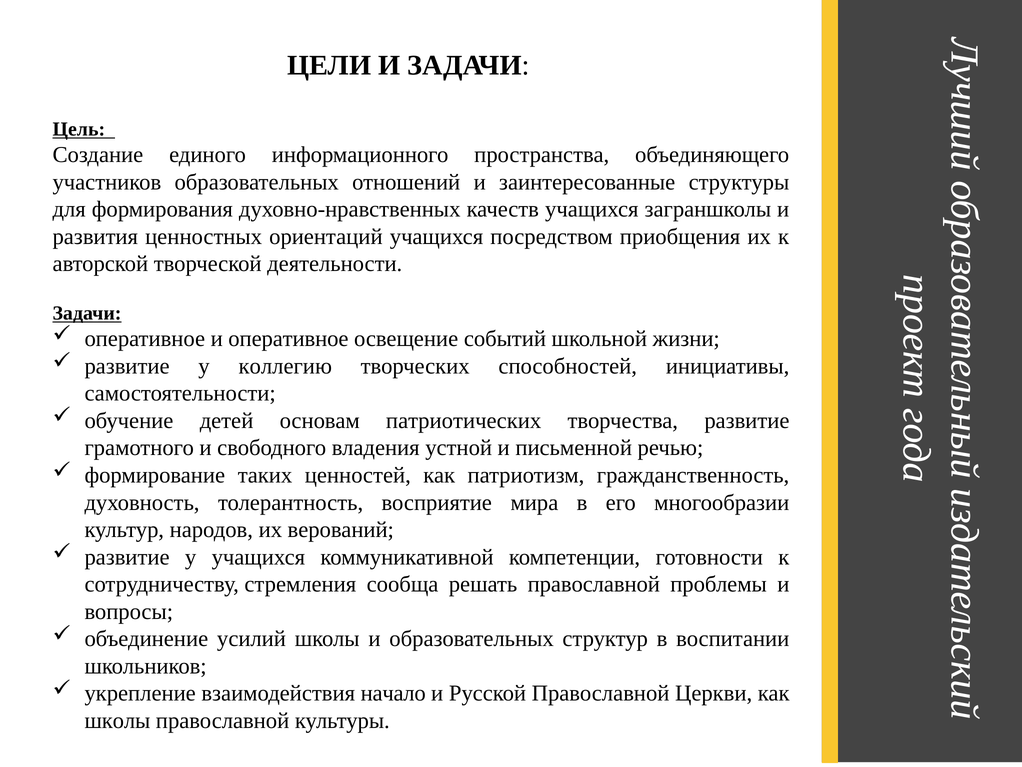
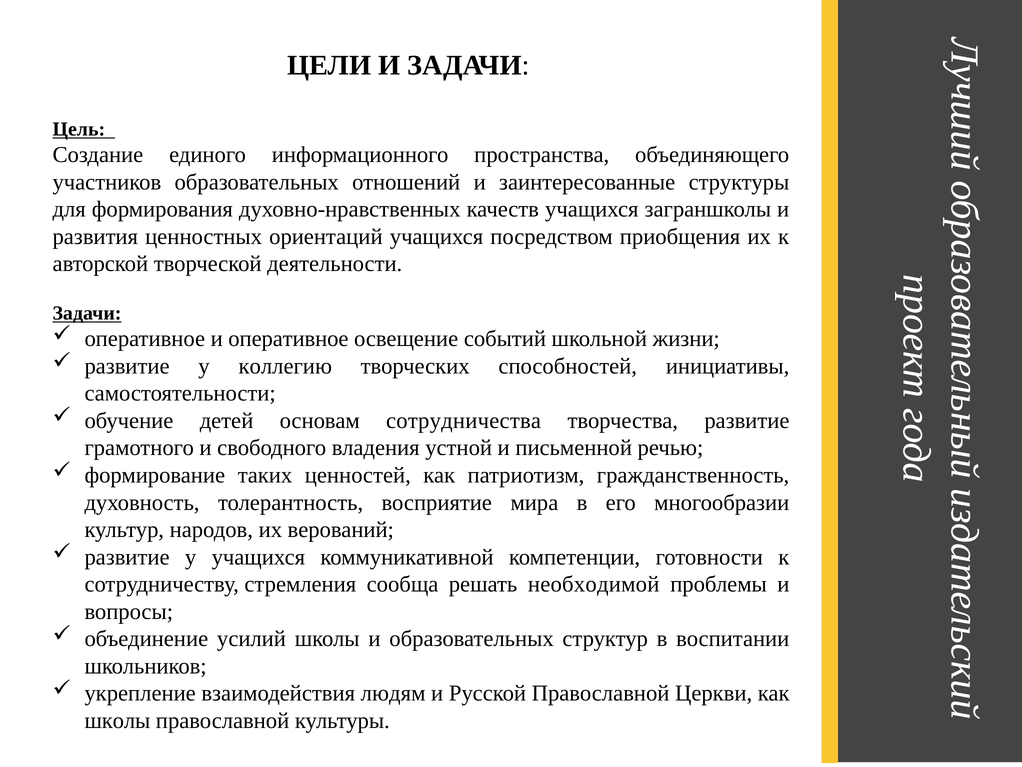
патриотических: патриотических -> сотрудничества (464, 420)
решать православной: православной -> необходимой (594, 584)
начало: начало -> людям (393, 693)
